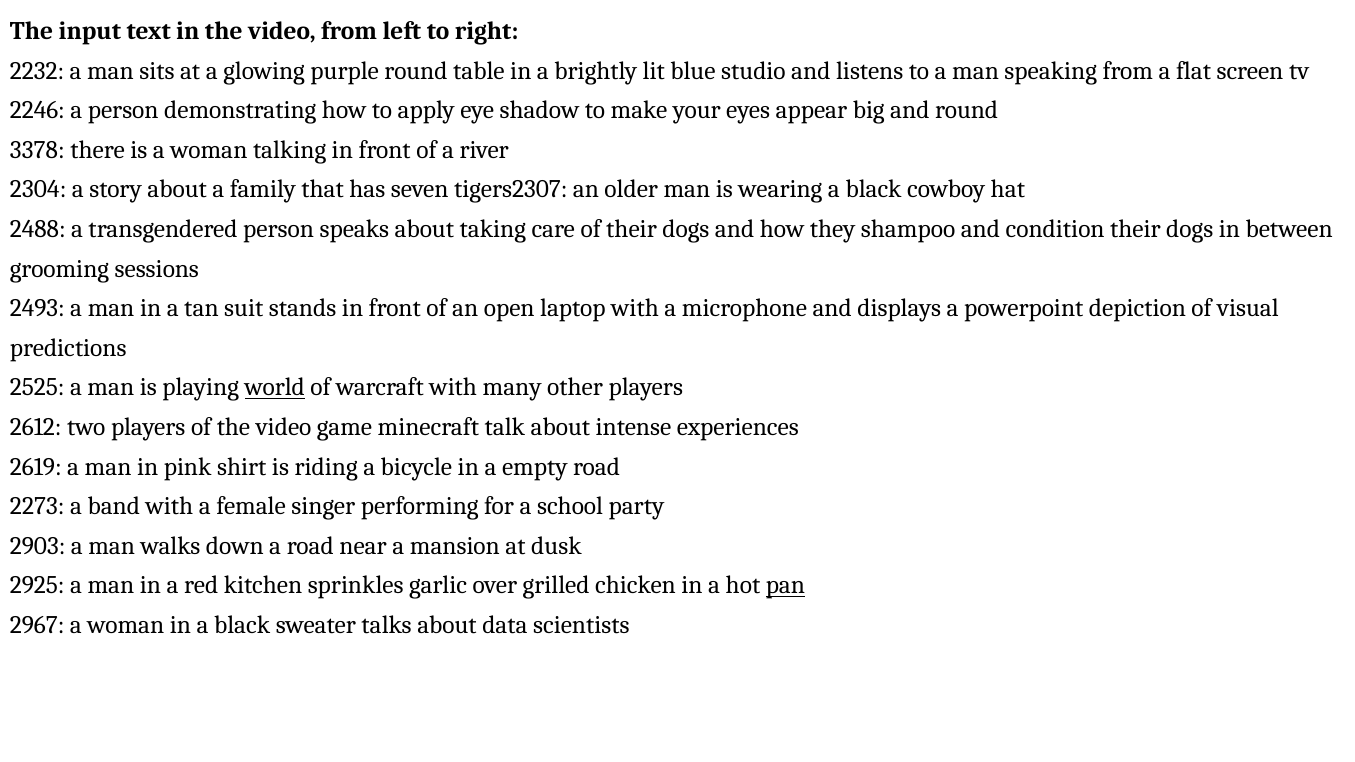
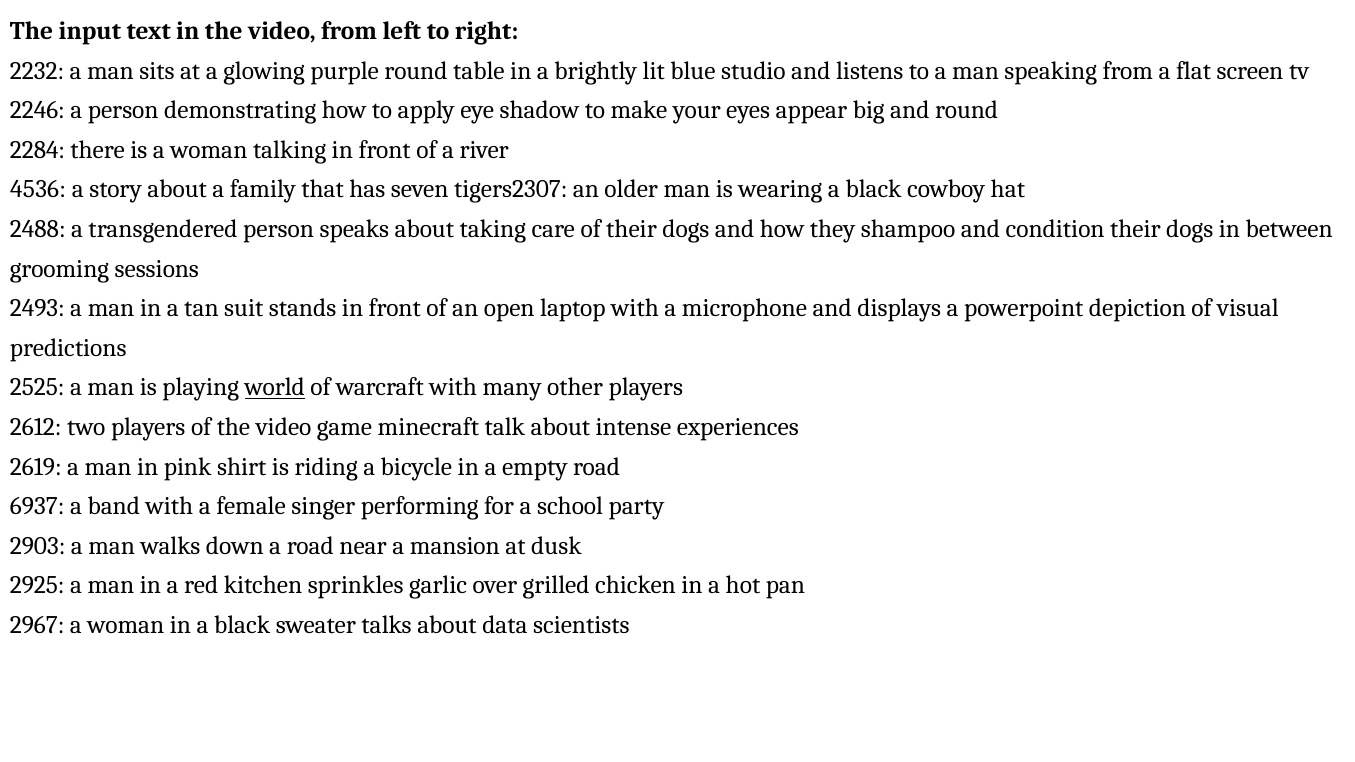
3378: 3378 -> 2284 (38, 150)
2304: 2304 -> 4536 (38, 190)
2273: 2273 -> 6937 (37, 506)
pan underline: present -> none (785, 586)
